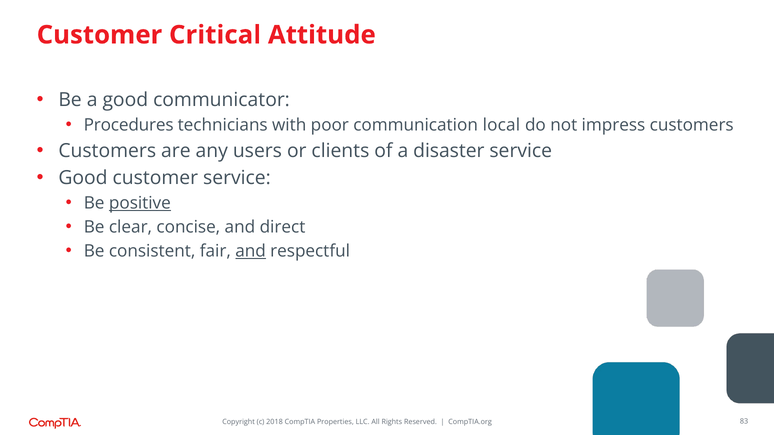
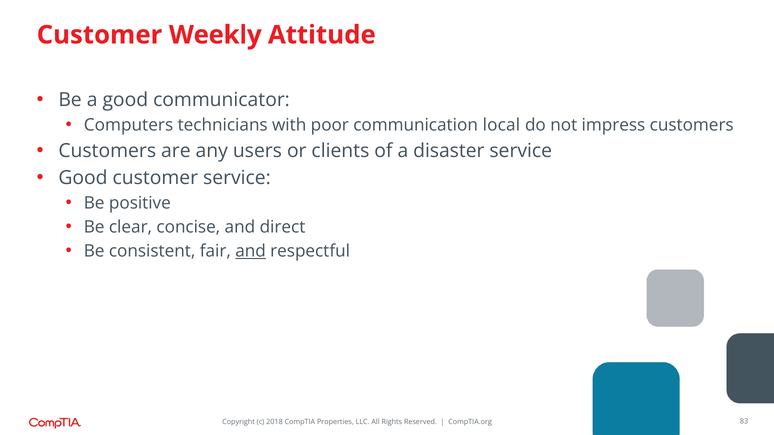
Critical: Critical -> Weekly (215, 35)
Procedures: Procedures -> Computers (129, 125)
positive underline: present -> none (140, 203)
